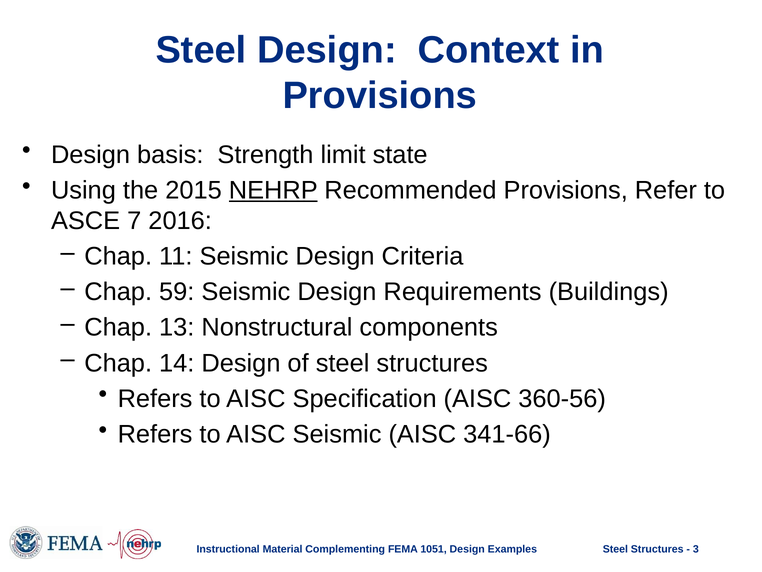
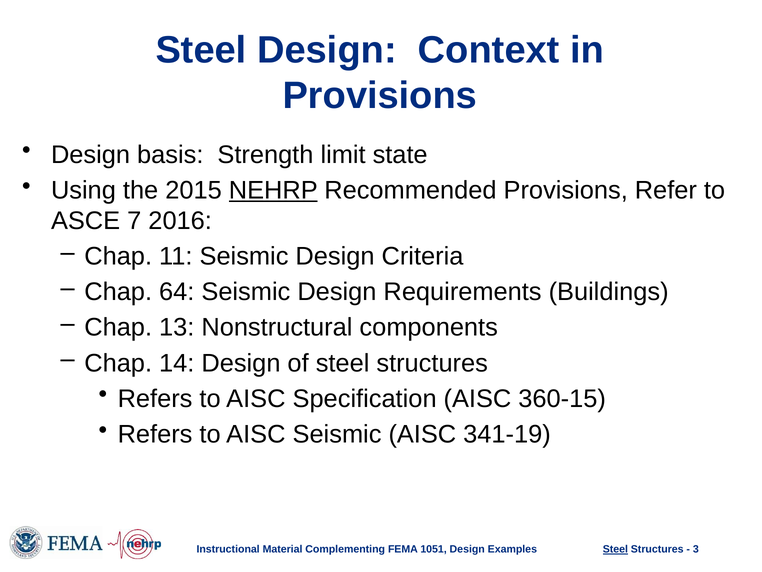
59: 59 -> 64 (177, 292)
360-56: 360-56 -> 360-15 (562, 398)
341-66: 341-66 -> 341-19 (507, 434)
Steel underline: none -> present (615, 549)
